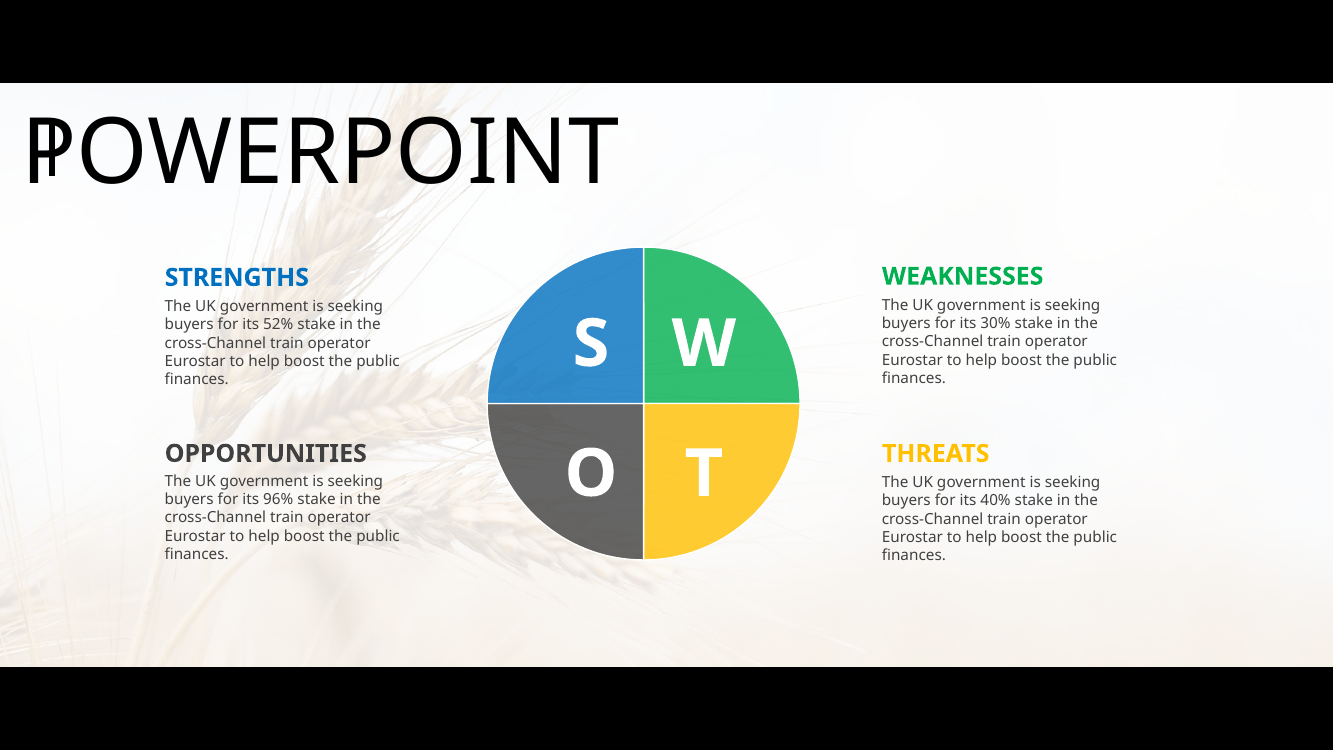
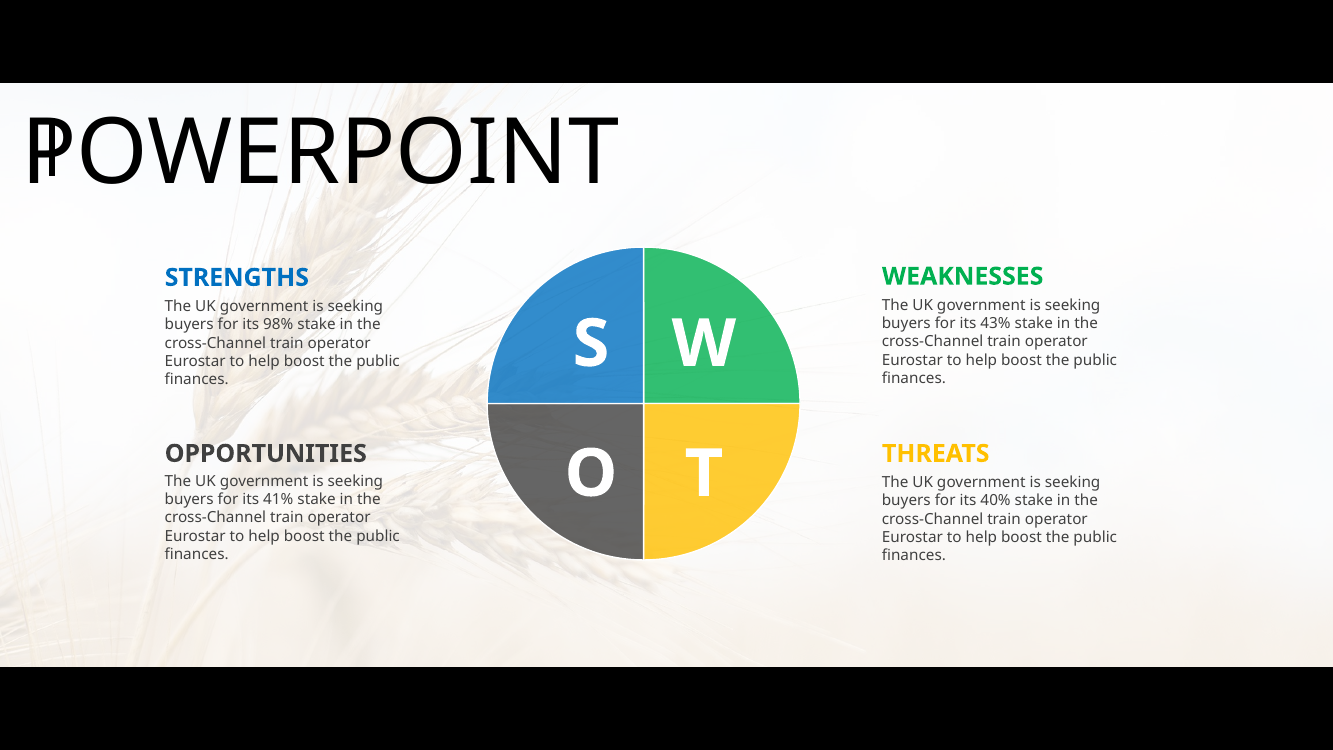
30%: 30% -> 43% (995, 323)
52%: 52% -> 98% (278, 325)
96%: 96% -> 41% (278, 499)
